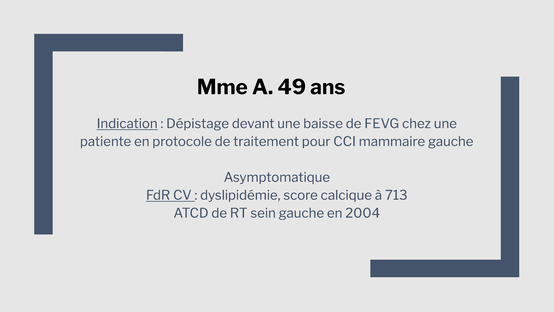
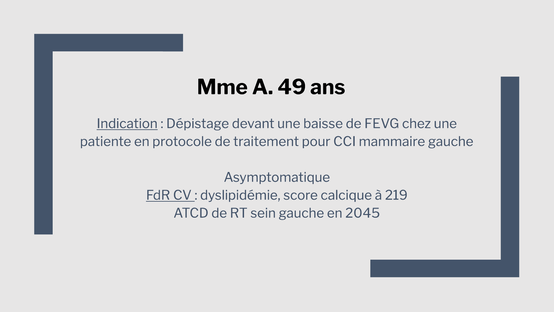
713: 713 -> 219 (396, 195)
2004: 2004 -> 2045 (363, 213)
